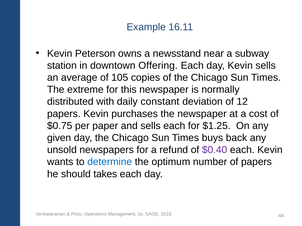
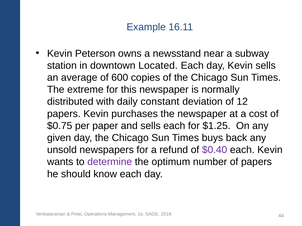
Offering: Offering -> Located (158, 66)
105: 105 -> 600 (120, 78)
determine colour: blue -> purple (110, 162)
takes: takes -> know (105, 174)
